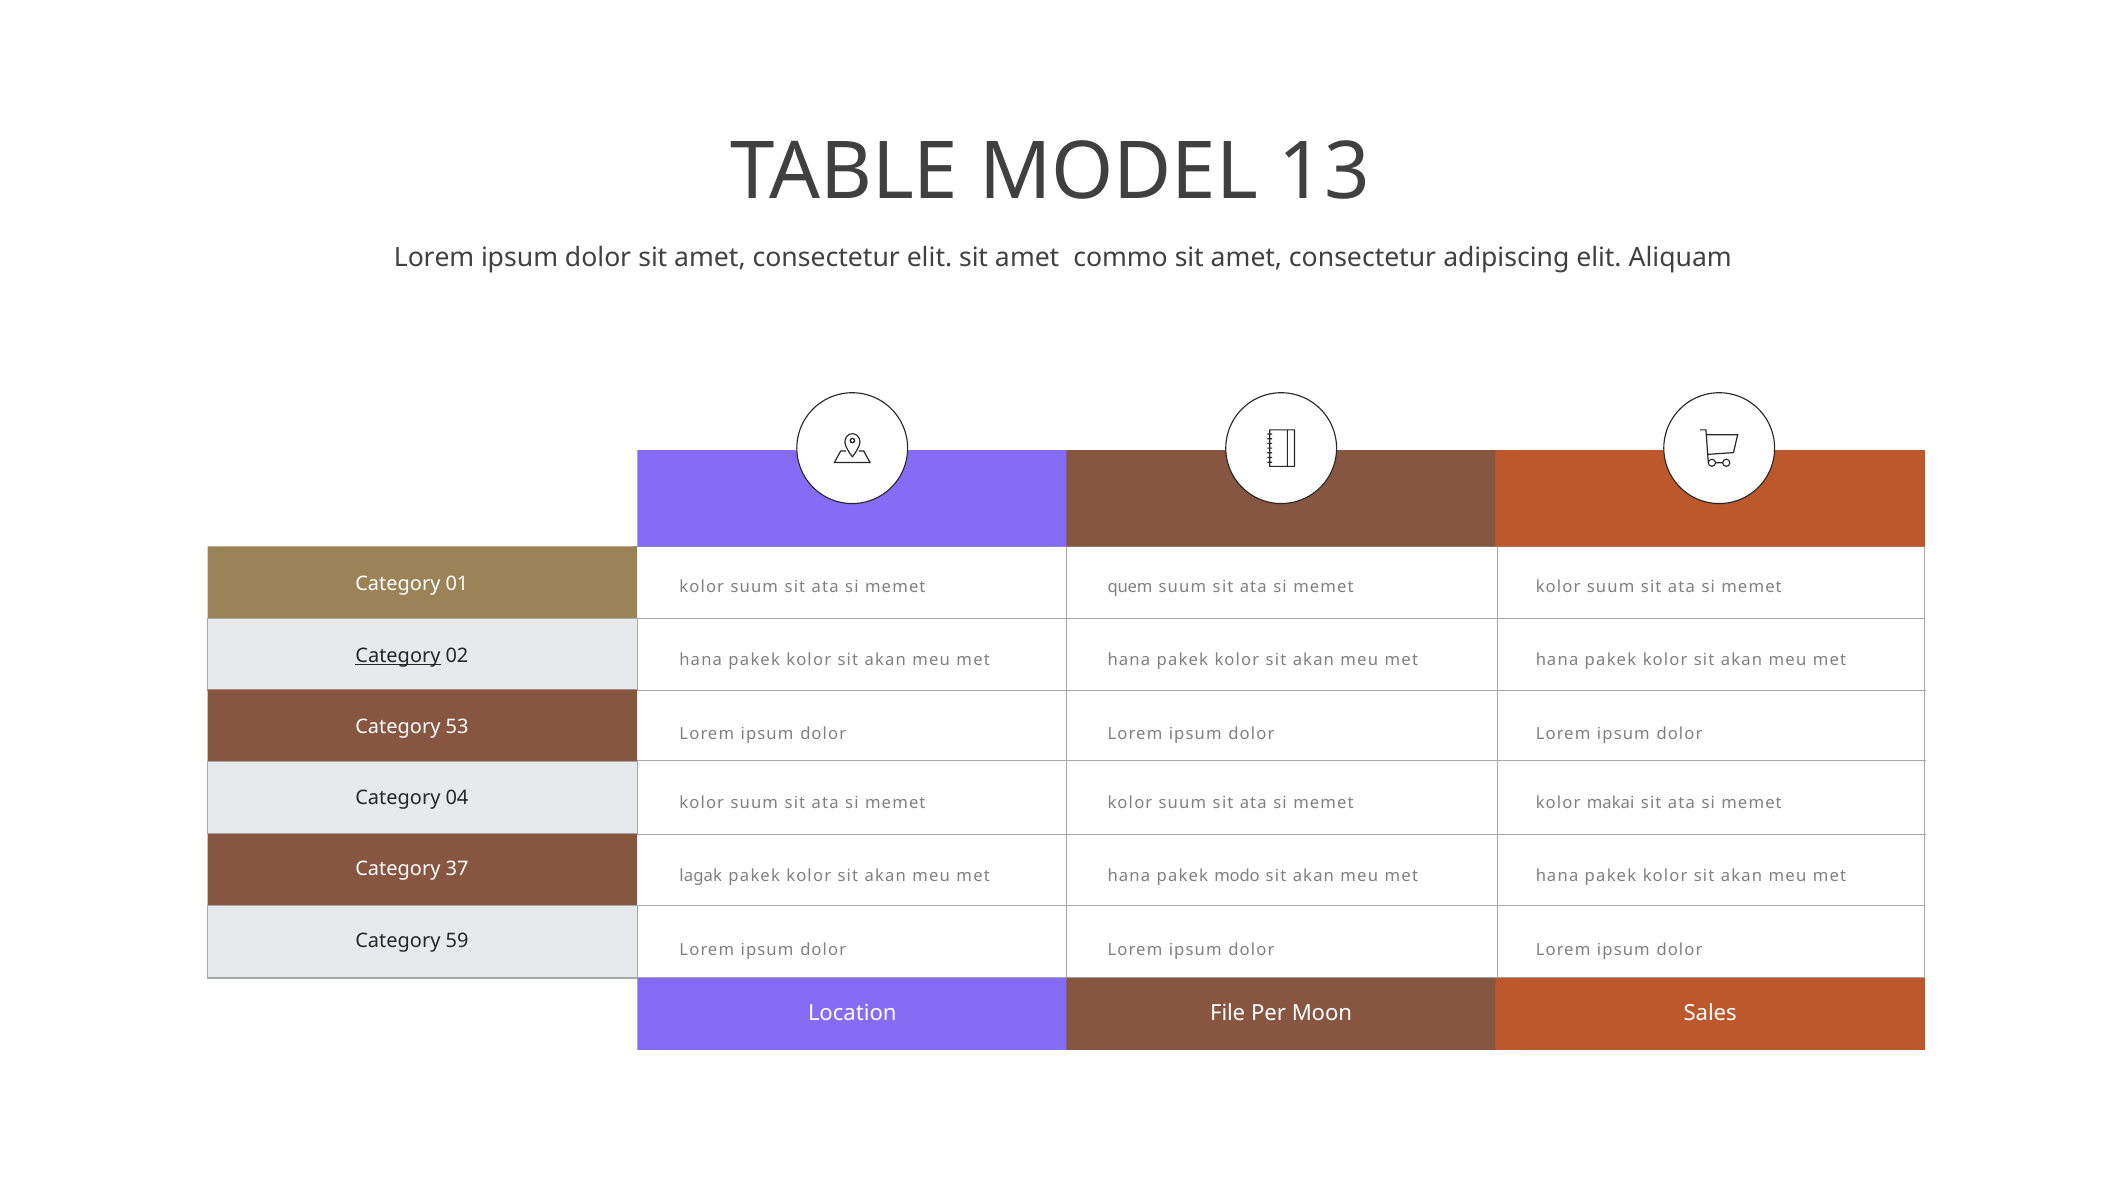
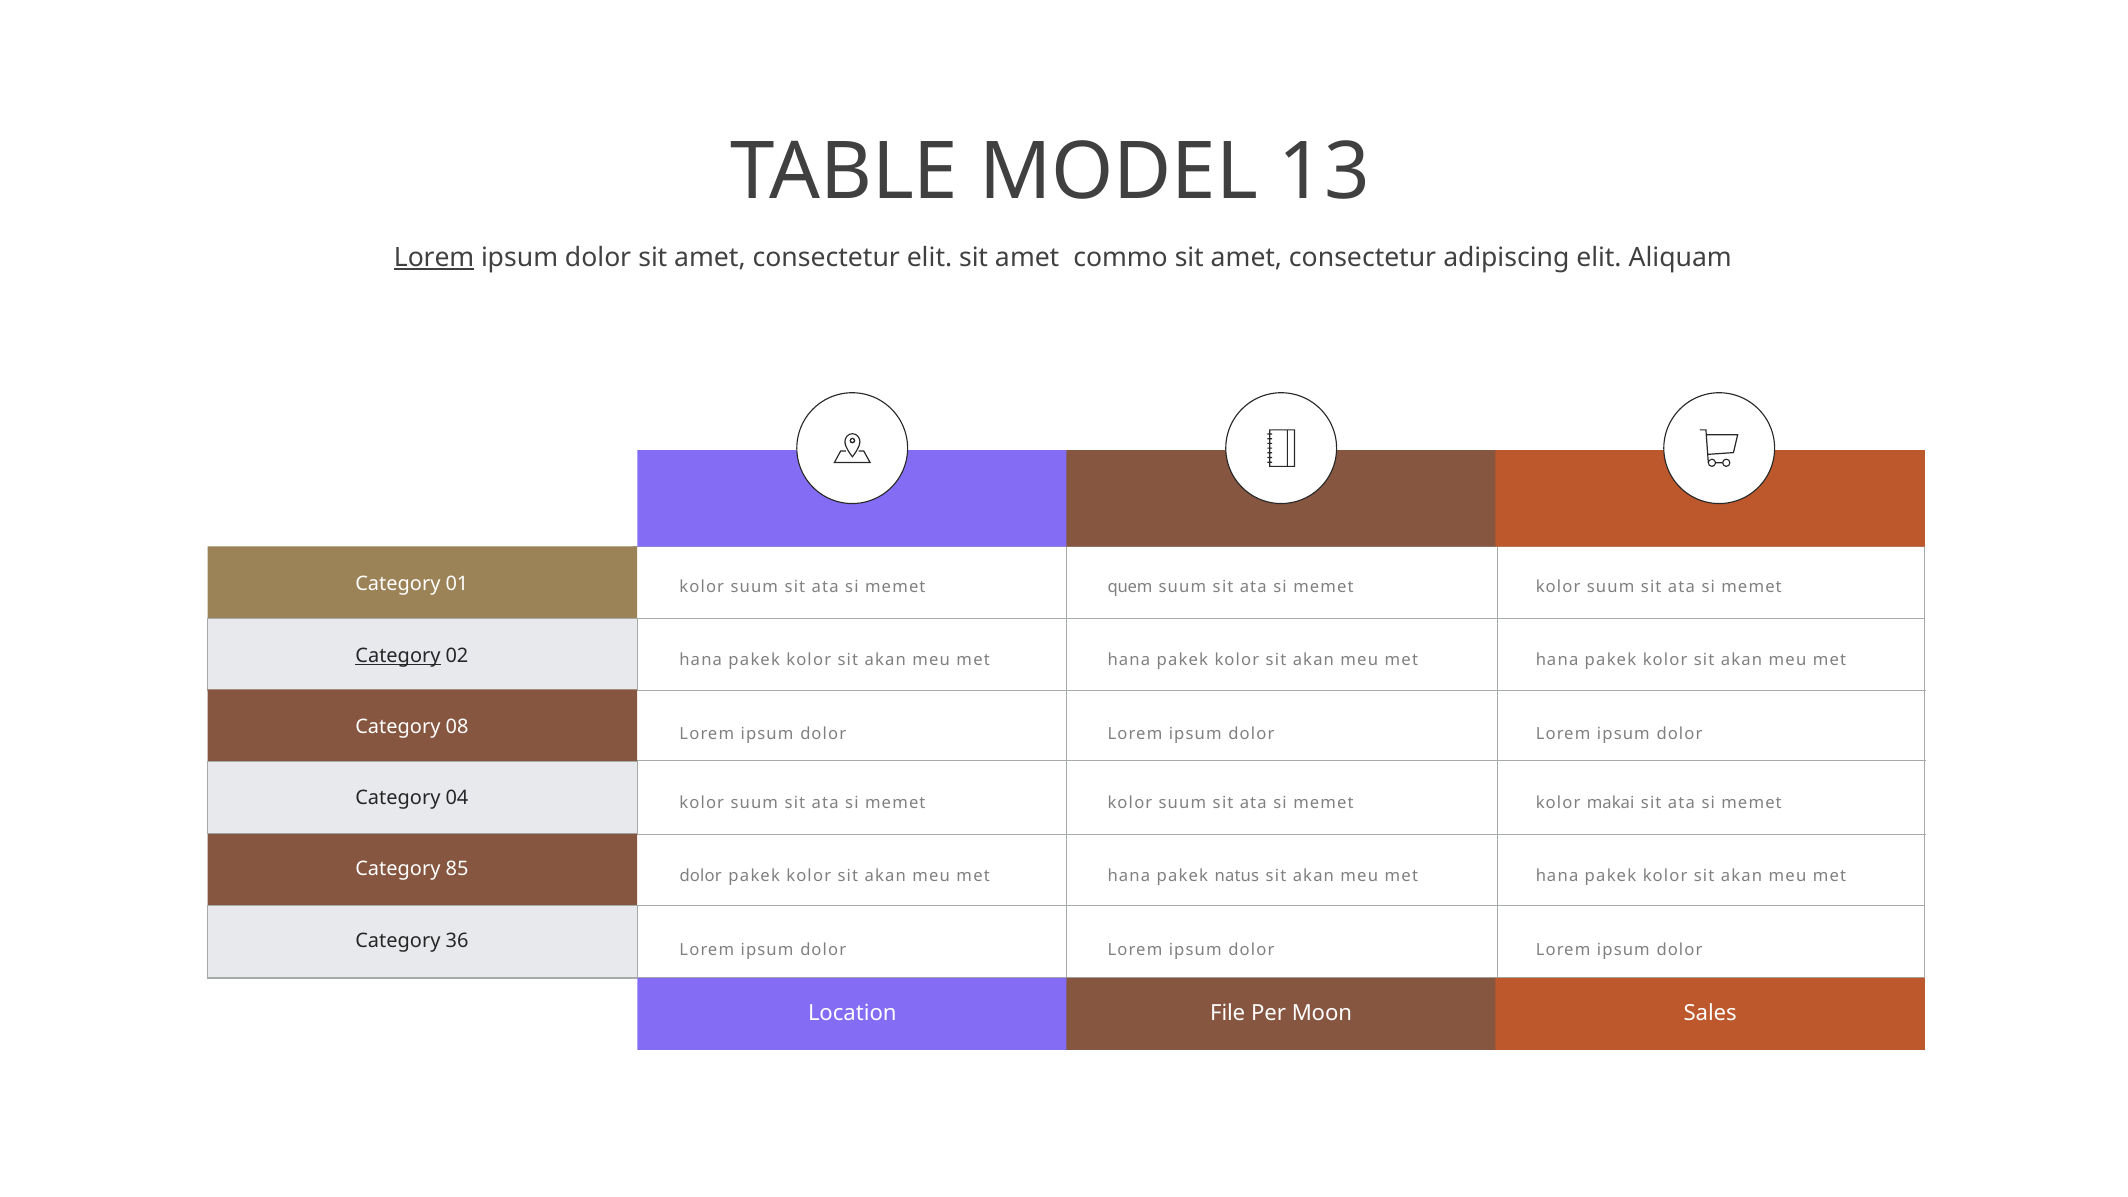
Lorem underline: none -> present (434, 258)
53: 53 -> 08 (457, 727)
37: 37 -> 85 (457, 869)
lagak: lagak -> dolor (701, 876)
modo: modo -> natus (1237, 876)
59: 59 -> 36 (457, 941)
